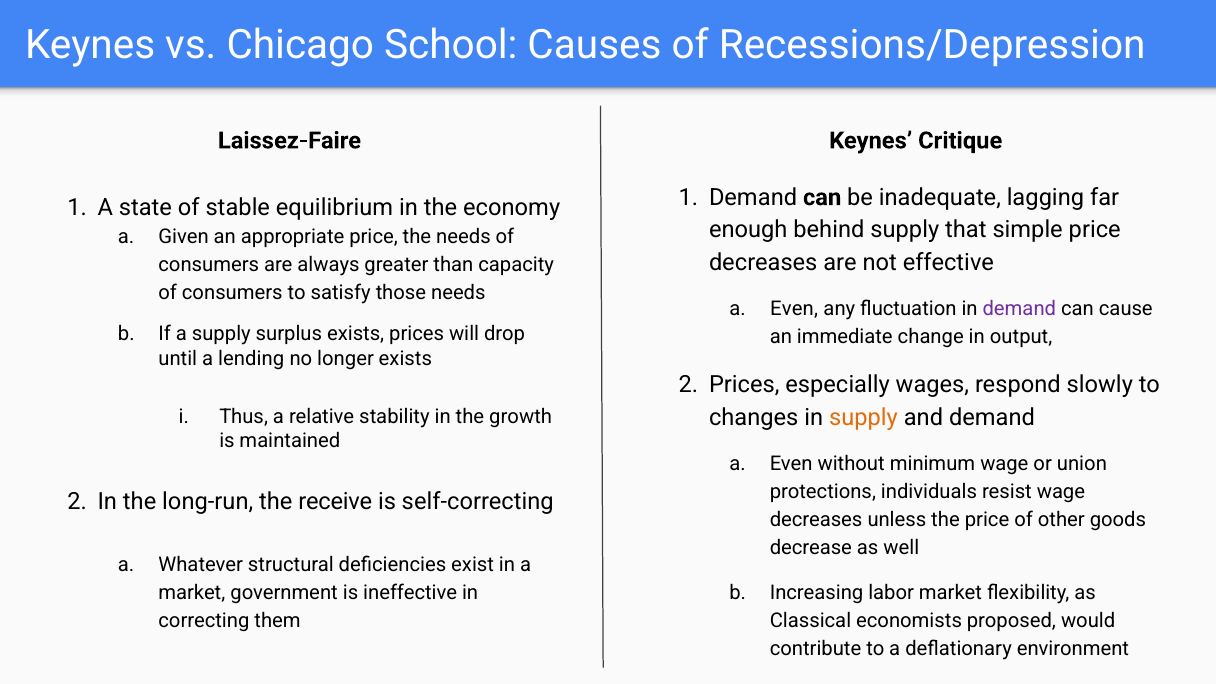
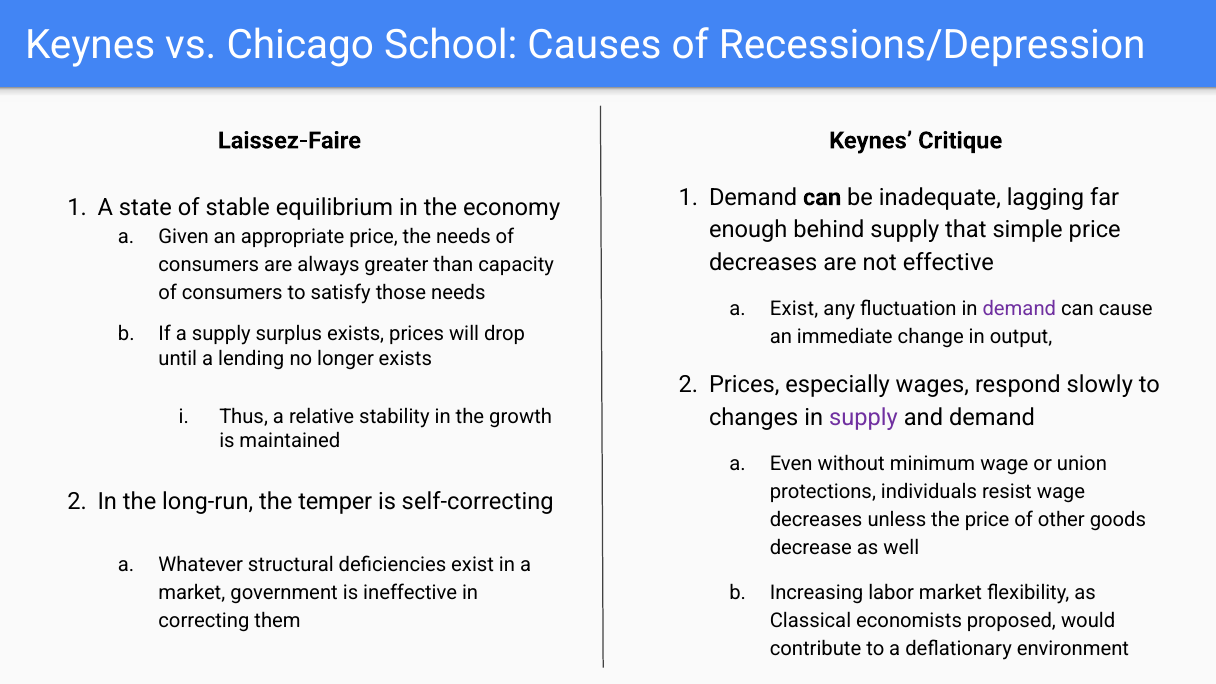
Even: Even -> Exist (794, 309)
supply colour: orange -> purple (863, 417)
receive: receive -> temper (335, 501)
